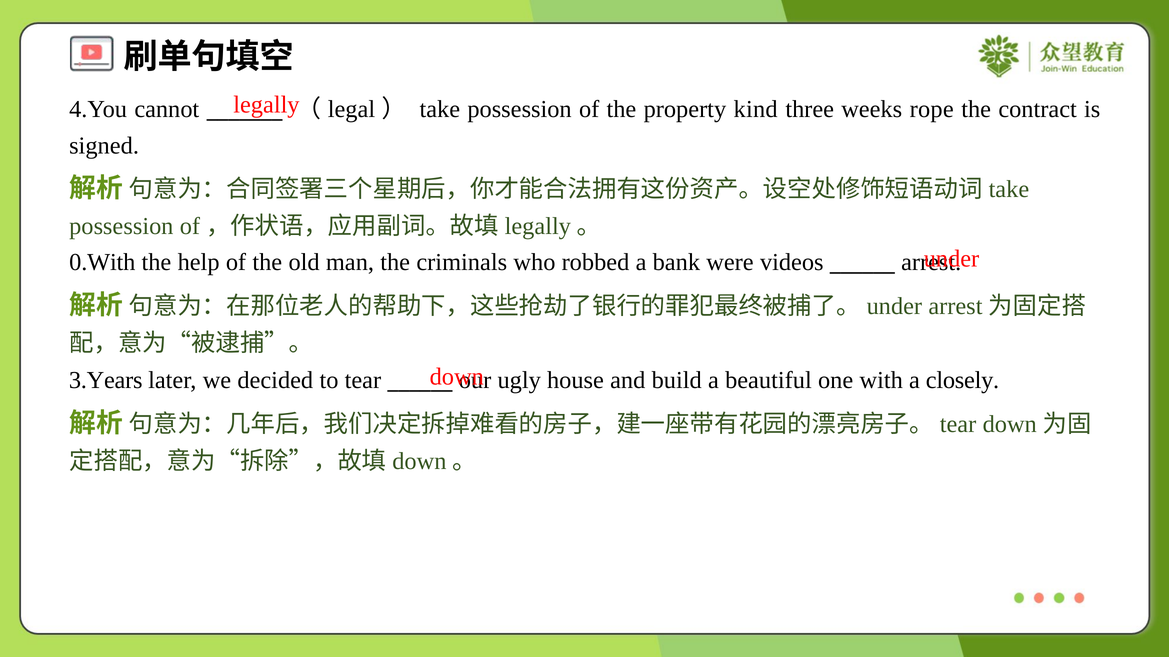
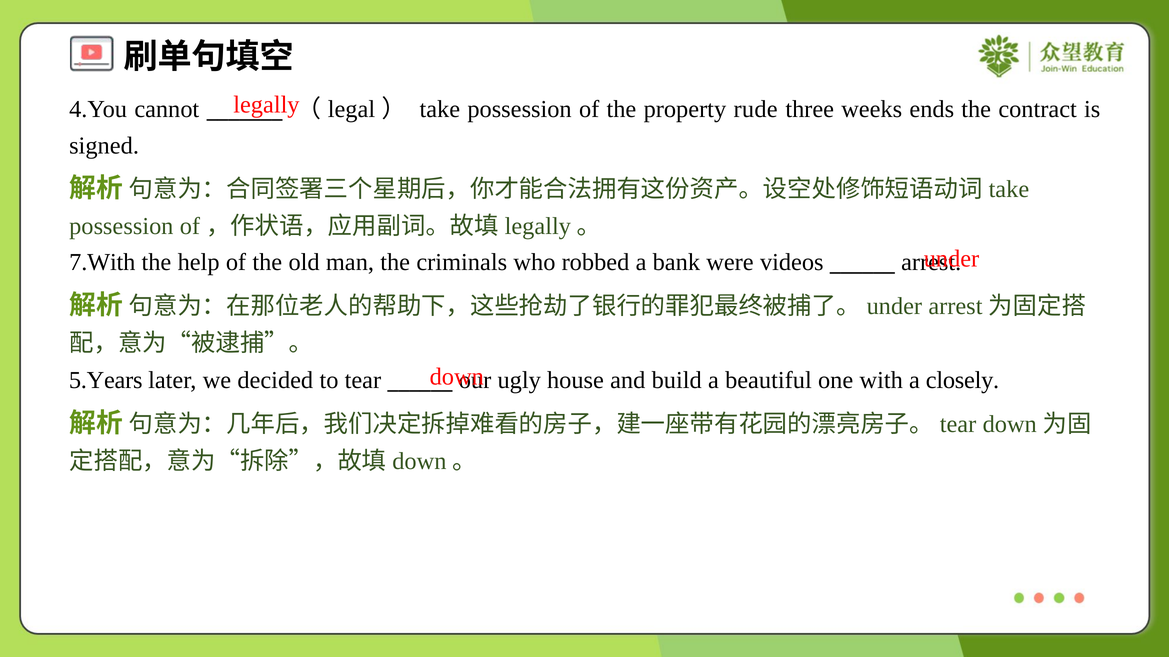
kind: kind -> rude (756, 110)
rope: rope -> ends (932, 110)
0.With: 0.With -> 7.With (102, 262)
3.Years: 3.Years -> 5.Years (106, 381)
